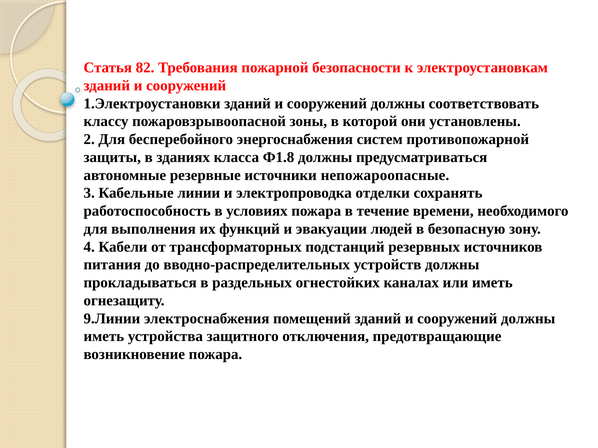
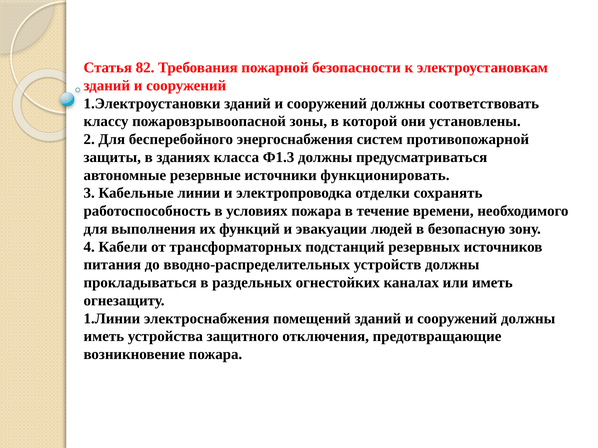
Ф1.8: Ф1.8 -> Ф1.3 (279, 157)
непожароопасные: непожароопасные -> функционировать (385, 175)
9.Линии: 9.Линии -> 1.Линии (112, 319)
